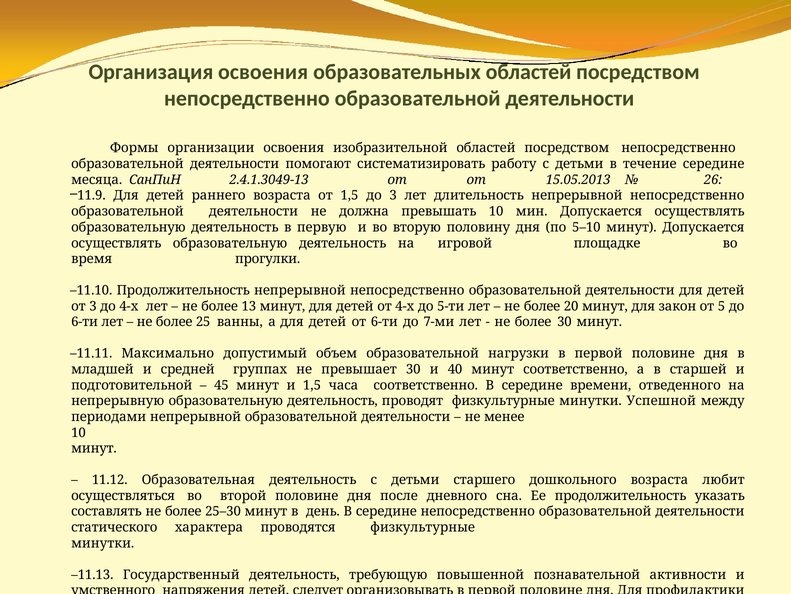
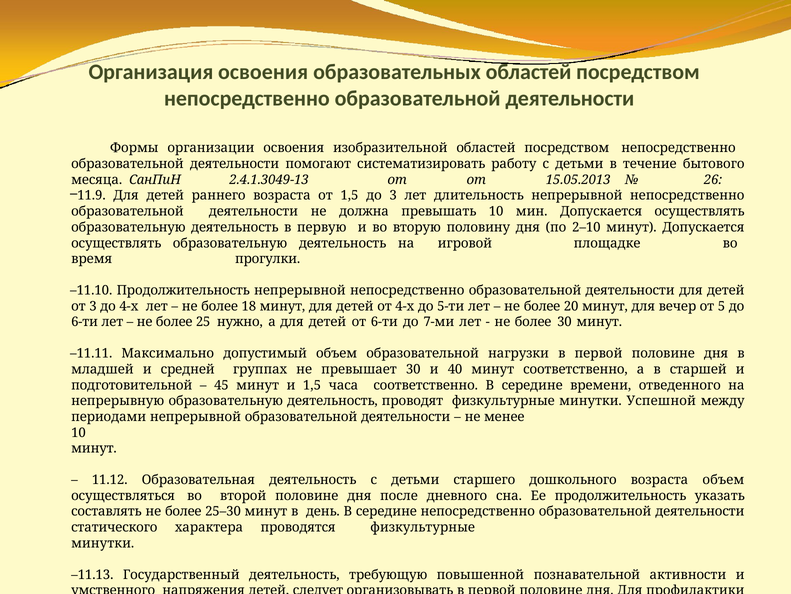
течение середине: середине -> бытового (714, 164)
5–10: 5–10 -> 2–10 (586, 227)
13: 13 -> 18 (249, 306)
закон: закон -> вечер (677, 306)
ванны: ванны -> нужно (240, 322)
возраста любит: любит -> объем (723, 479)
